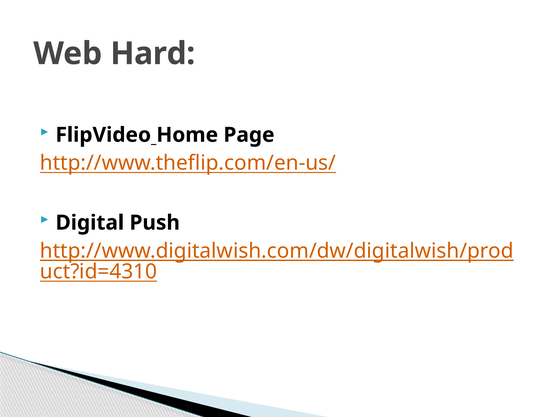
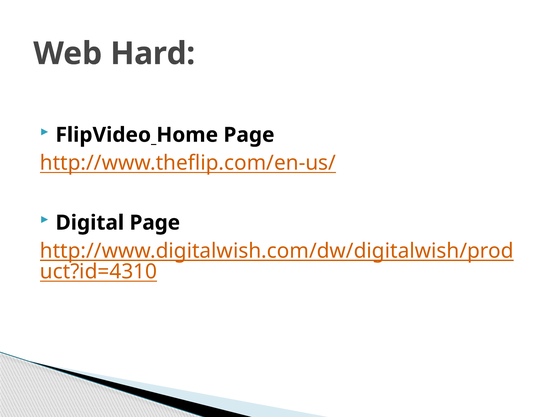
Digital Push: Push -> Page (155, 223)
